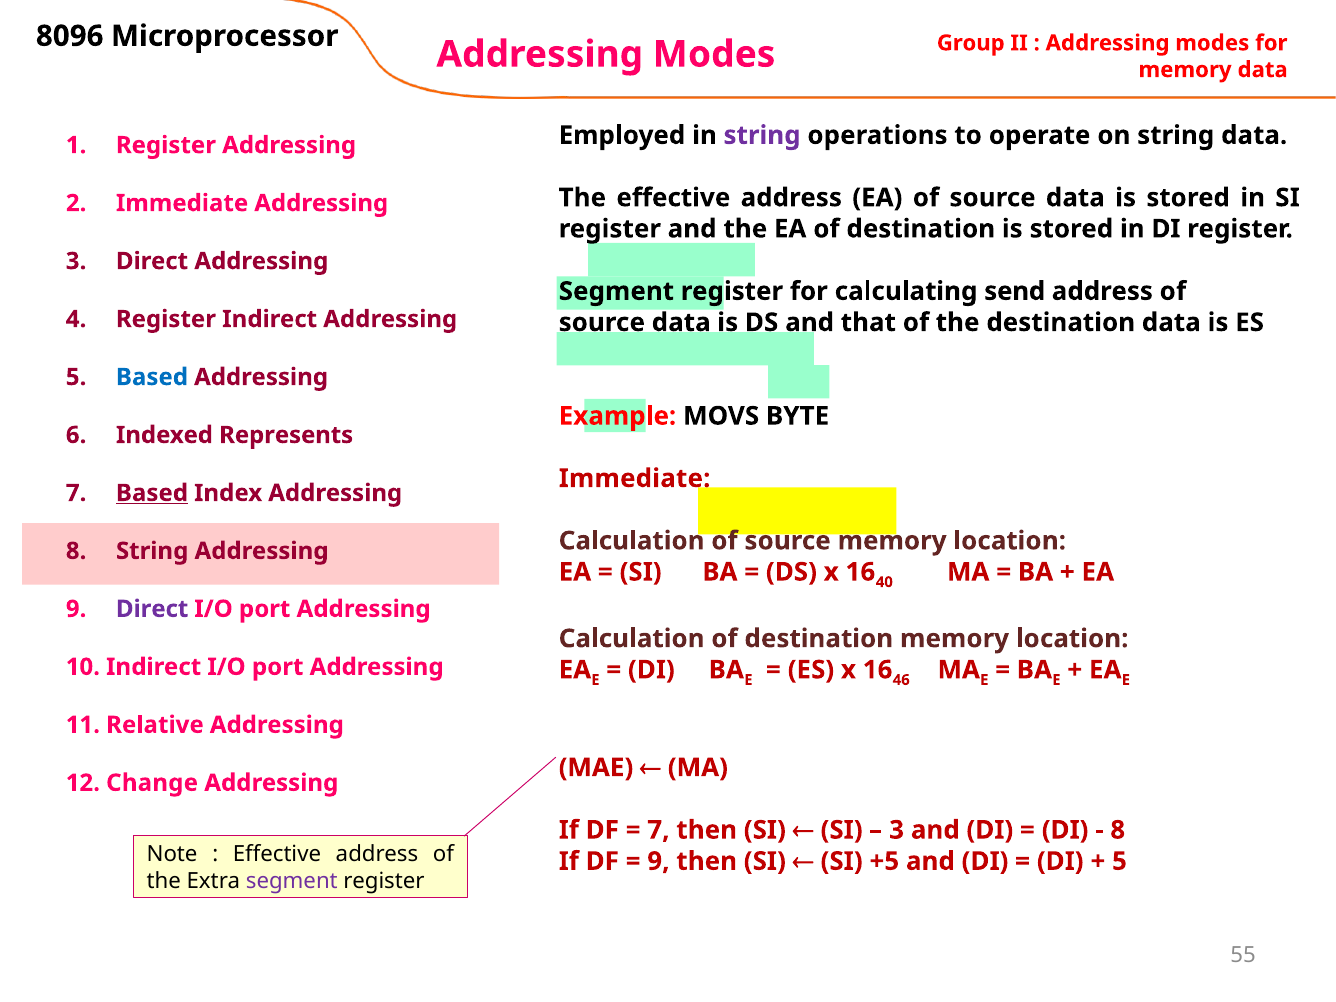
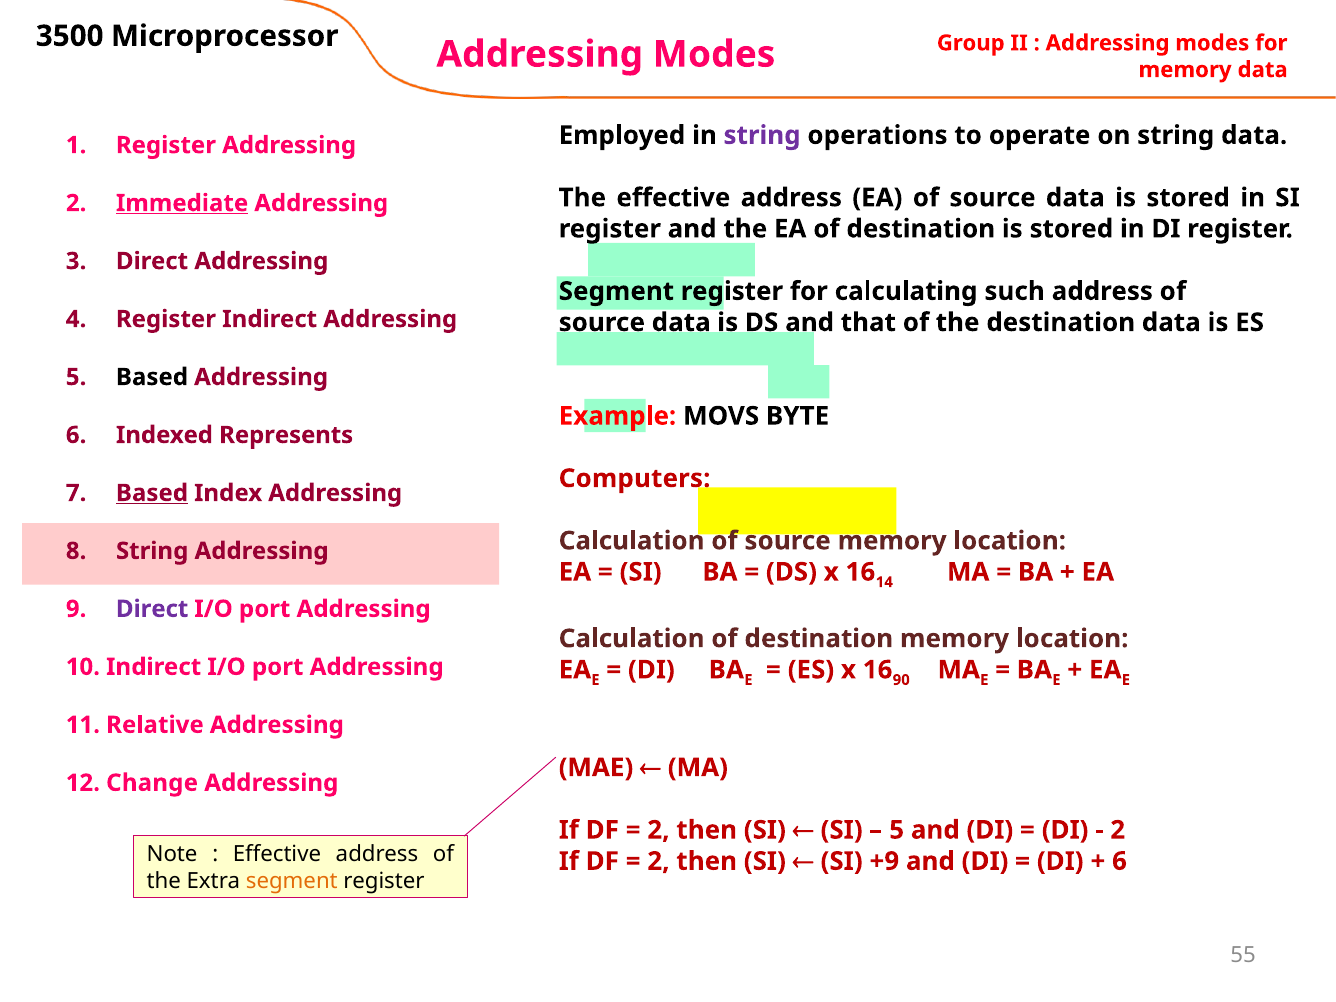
8096: 8096 -> 3500 (70, 36)
Immediate underline: none -> present (182, 203)
send: send -> such (1015, 291)
Based colour: blue -> black (152, 377)
Immediate: Immediate -> Computers (635, 478)
40: 40 -> 14 (884, 582)
46: 46 -> 90 (901, 680)
7: 7 -> 2 (658, 830)
3: 3 -> 5 (897, 830)
8: 8 -> 2 (1118, 830)
9: 9 -> 2 (658, 861)
+5: +5 -> +9 (884, 861)
5: 5 -> 6 (1119, 861)
segment colour: purple -> orange (292, 881)
